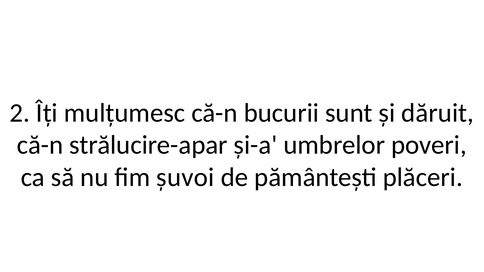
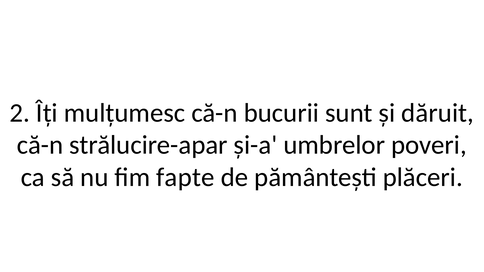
șuvoi: șuvoi -> fapte (185, 178)
